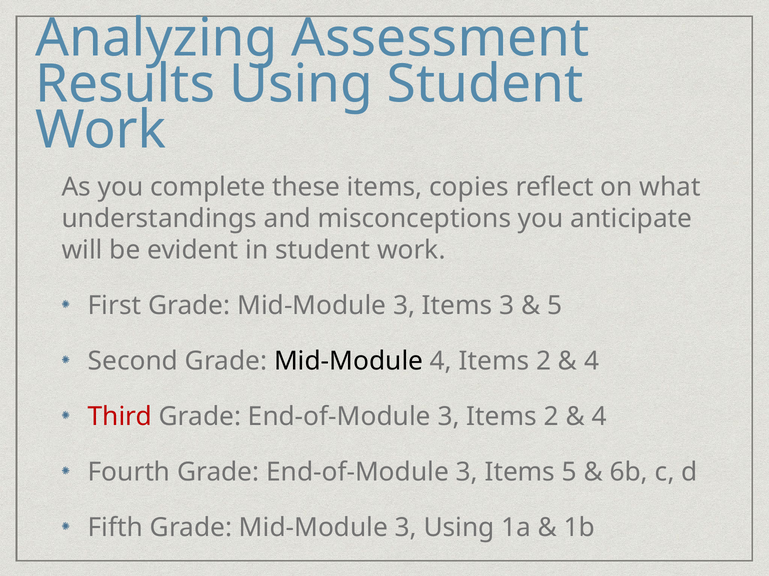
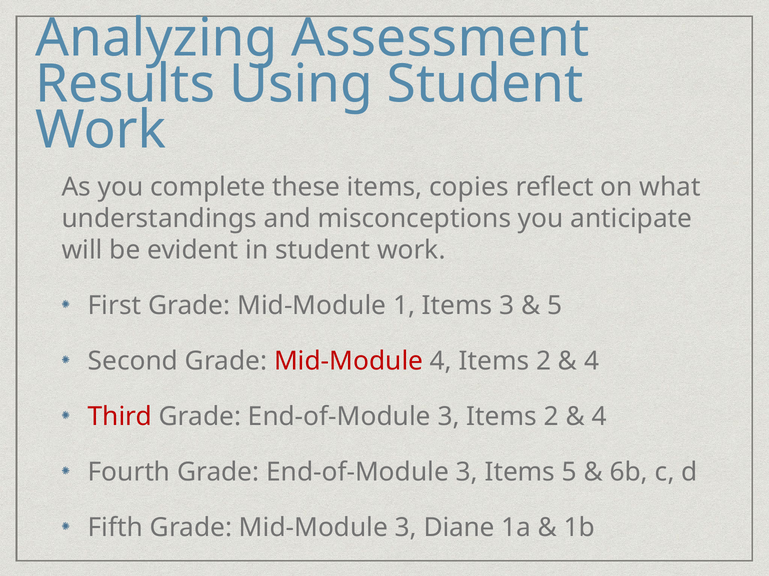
First Grade Mid-Module 3: 3 -> 1 (404, 306)
Mid-Module colour: black -> red (349, 362)
3 Using: Using -> Diane (459, 528)
